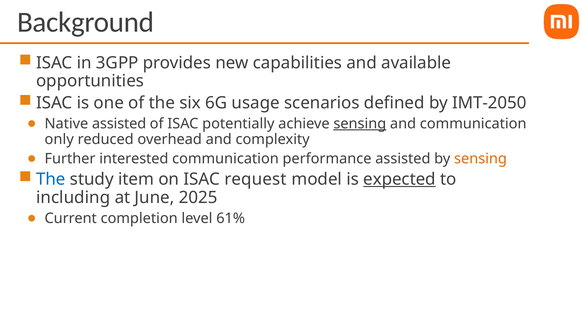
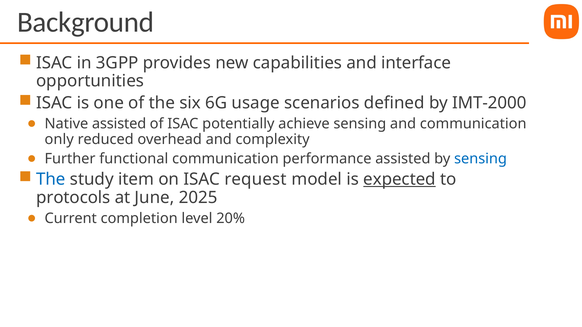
available: available -> interface (416, 63)
IMT-2050: IMT-2050 -> IMT-2000 (489, 103)
sensing underline: present -> none (360, 124)
interested: interested -> functional (134, 159)
sensing colour: orange -> blue (481, 159)
including: including -> protocols (73, 198)
61%: 61% -> 20% (231, 219)
